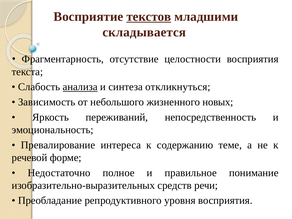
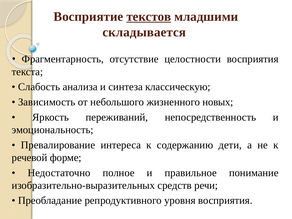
анализа underline: present -> none (80, 87)
откликнуться: откликнуться -> классическую (178, 87)
теме: теме -> дети (230, 145)
